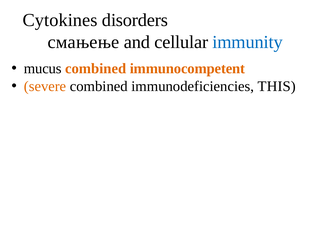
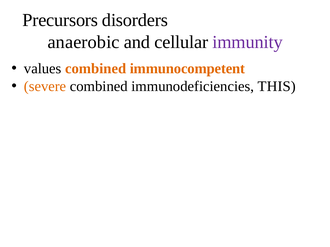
Cytokines: Cytokines -> Precursors (60, 20)
смањење: смањење -> anaerobic (84, 42)
immunity colour: blue -> purple (248, 42)
mucus: mucus -> values (43, 69)
